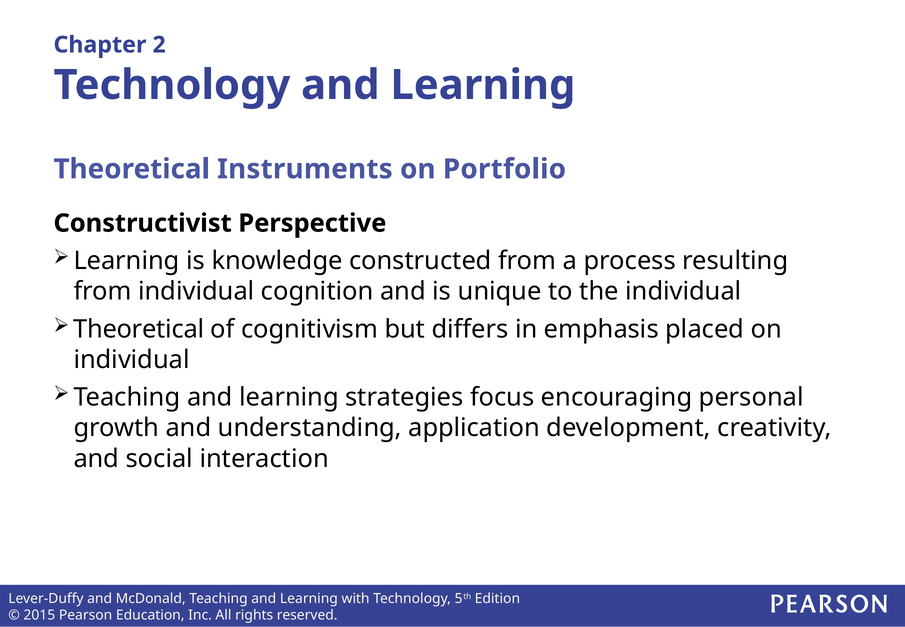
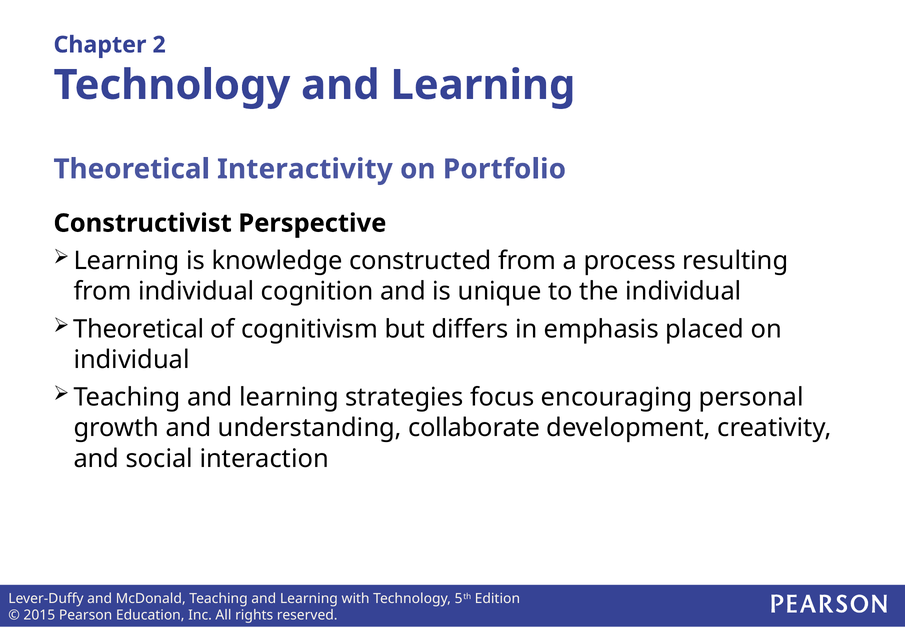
Instruments: Instruments -> Interactivity (305, 169)
application: application -> collaborate (474, 428)
